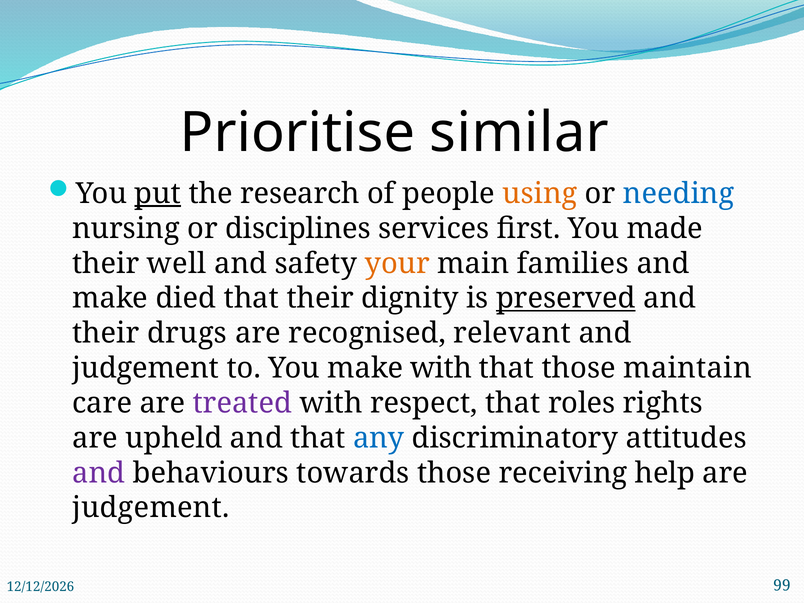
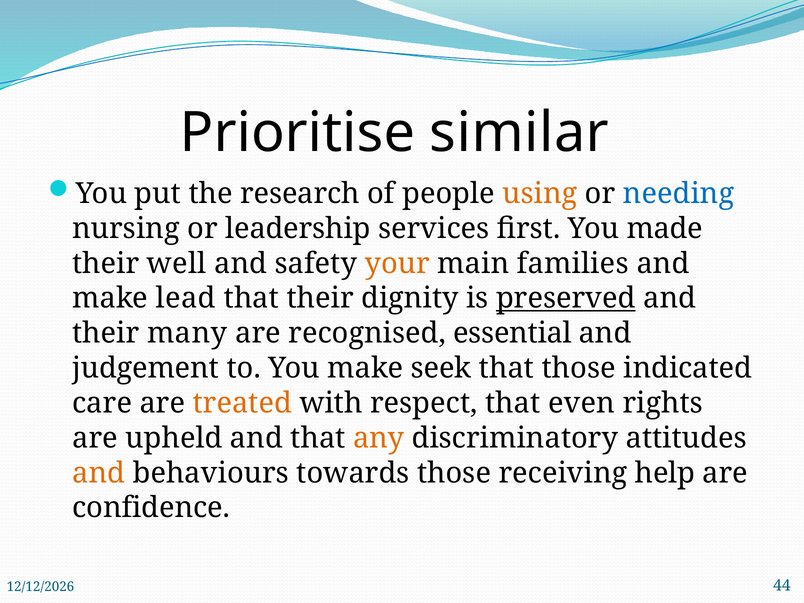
put underline: present -> none (158, 194)
disciplines: disciplines -> leadership (298, 229)
died: died -> lead (186, 298)
drugs: drugs -> many (187, 333)
relevant: relevant -> essential (512, 333)
make with: with -> seek (441, 368)
maintain: maintain -> indicated (688, 368)
treated colour: purple -> orange (242, 403)
roles: roles -> even (581, 403)
any colour: blue -> orange (379, 438)
and colour: purple -> orange (99, 473)
judgement: judgement -> confidence (151, 508)
99: 99 -> 44 (782, 585)
